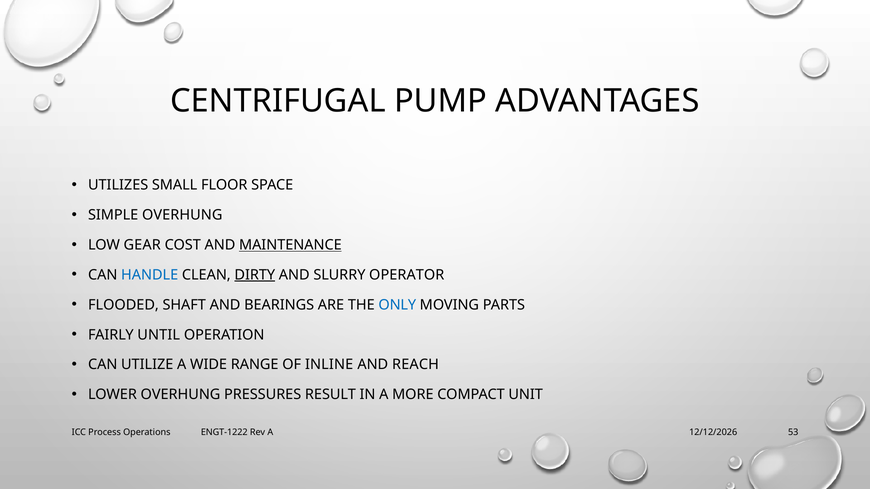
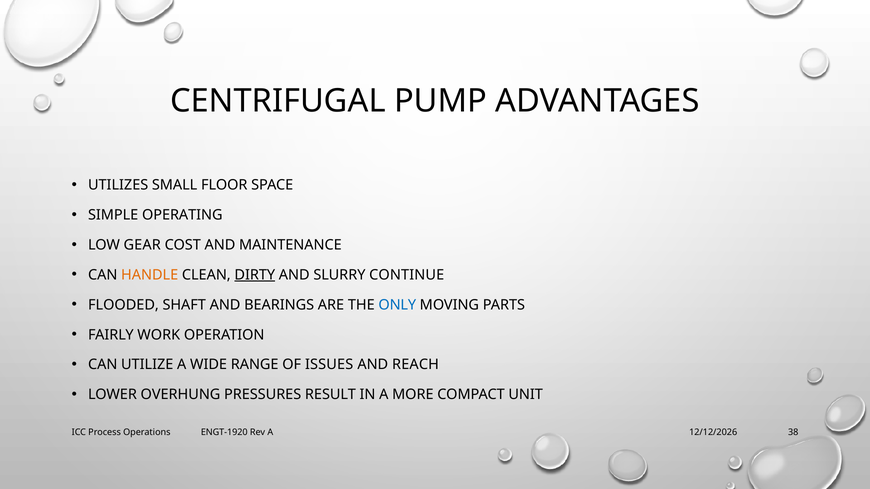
SIMPLE OVERHUNG: OVERHUNG -> OPERATING (182, 215)
MAINTENANCE underline: present -> none (290, 245)
HANDLE colour: blue -> orange (150, 275)
OPERATOR: OPERATOR -> CONTINUE (407, 275)
UNTIL: UNTIL -> WORK (159, 335)
INLINE: INLINE -> ISSUES (329, 365)
ENGT-1222: ENGT-1222 -> ENGT-1920 (224, 433)
53: 53 -> 38 (793, 433)
